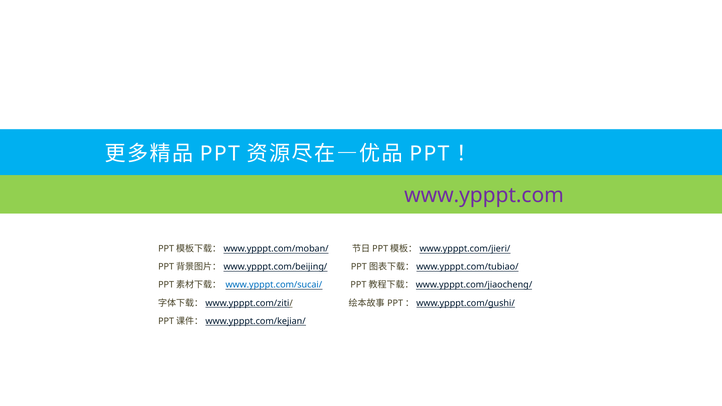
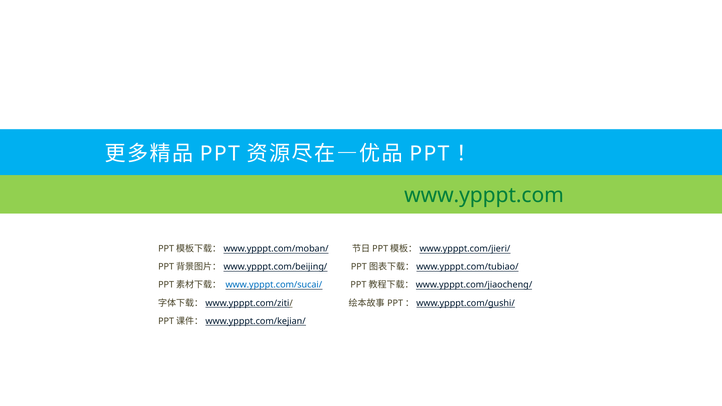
www.ypppt.com colour: purple -> green (484, 196)
